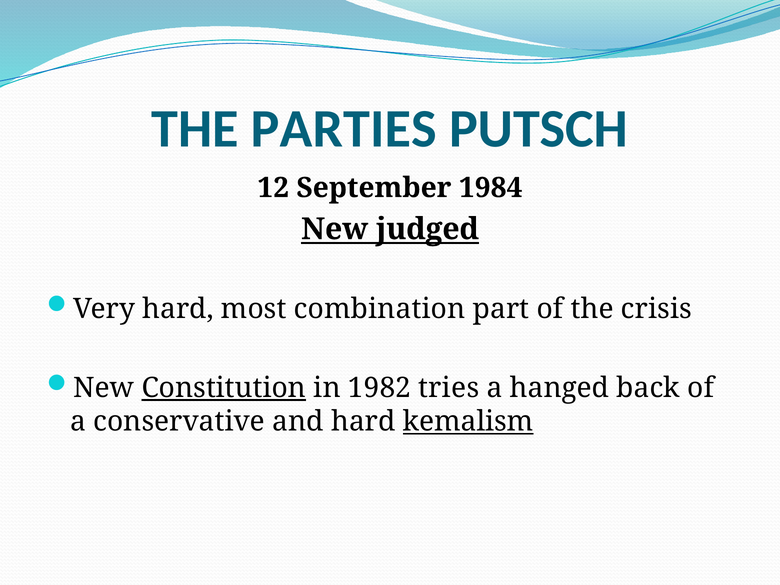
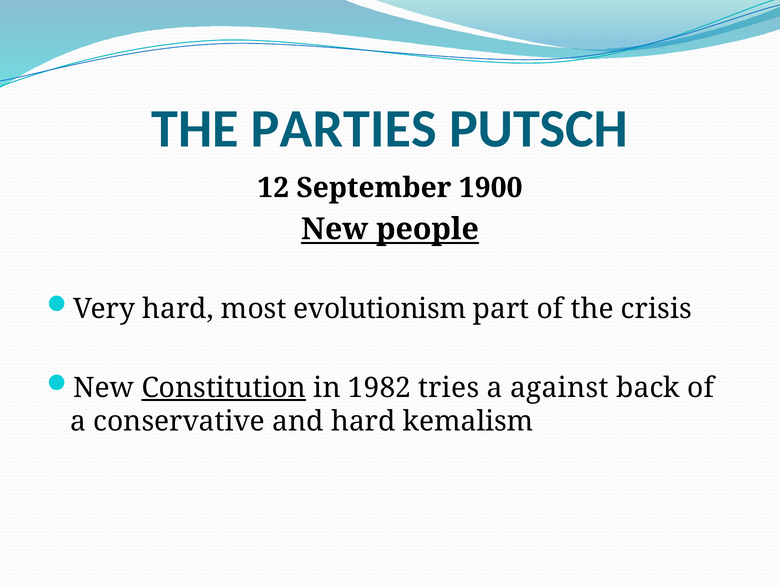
1984: 1984 -> 1900 (491, 188)
judged: judged -> people (427, 229)
combination: combination -> evolutionism (380, 309)
hanged: hanged -> against (559, 388)
kemalism underline: present -> none (468, 422)
